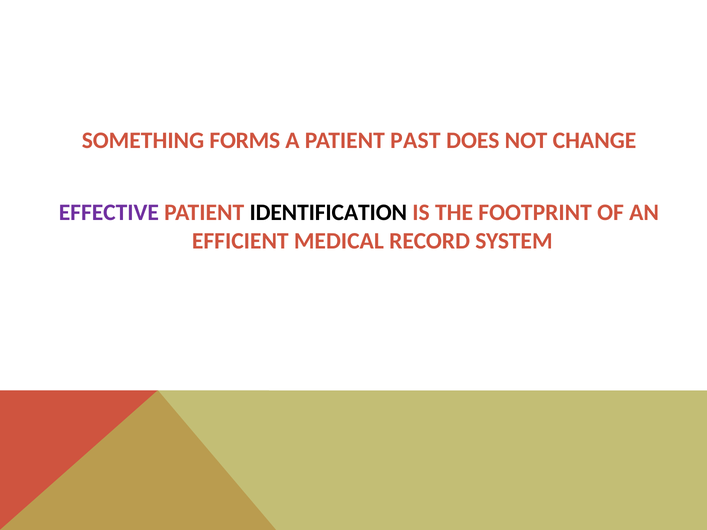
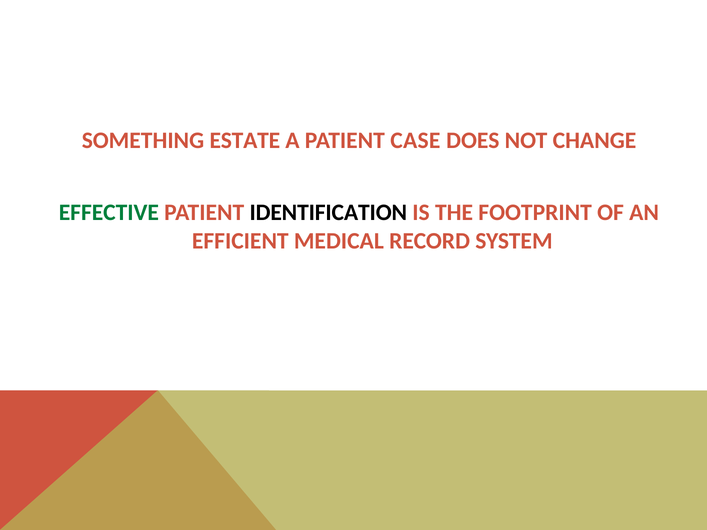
FORMS: FORMS -> ESTATE (245, 141)
PAST: PAST -> CASE (415, 141)
EFFECTIVE colour: purple -> green (109, 213)
